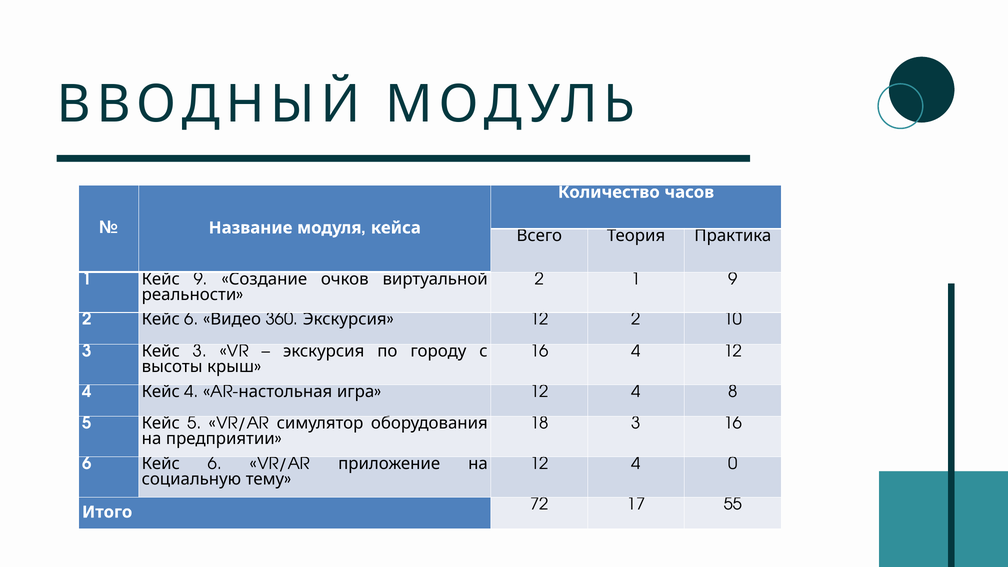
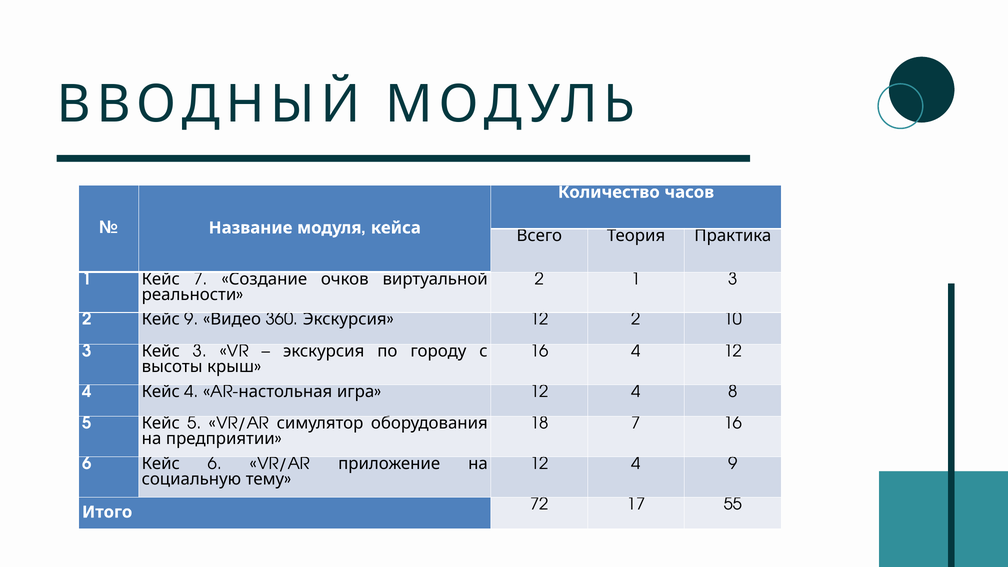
9: 9 -> 7 (201, 279)
2 1 9: 9 -> 3 (733, 279)
2 6: 6 -> 9 (191, 319)
18 3: 3 -> 7 (636, 423)
4 0: 0 -> 9 (733, 464)
